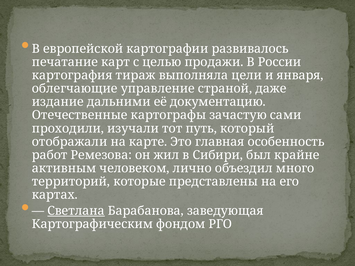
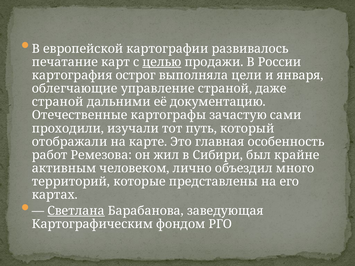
целью underline: none -> present (162, 62)
тираж: тираж -> острог (136, 75)
издание: издание -> страной (58, 102)
